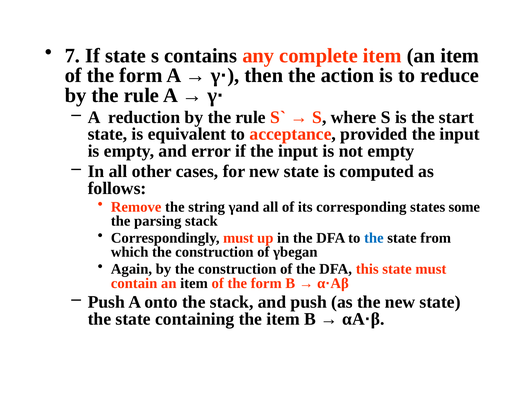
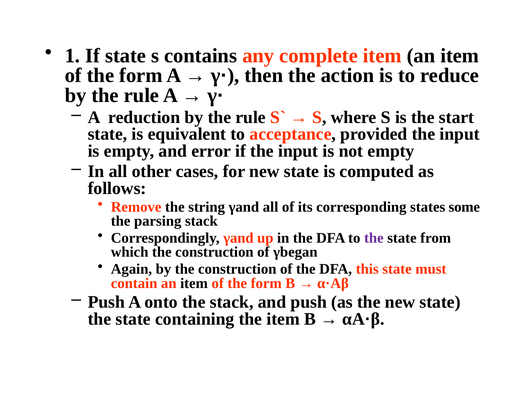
7: 7 -> 1 (72, 56)
Correspondingly must: must -> γand (238, 238)
the colour: blue -> purple (374, 238)
